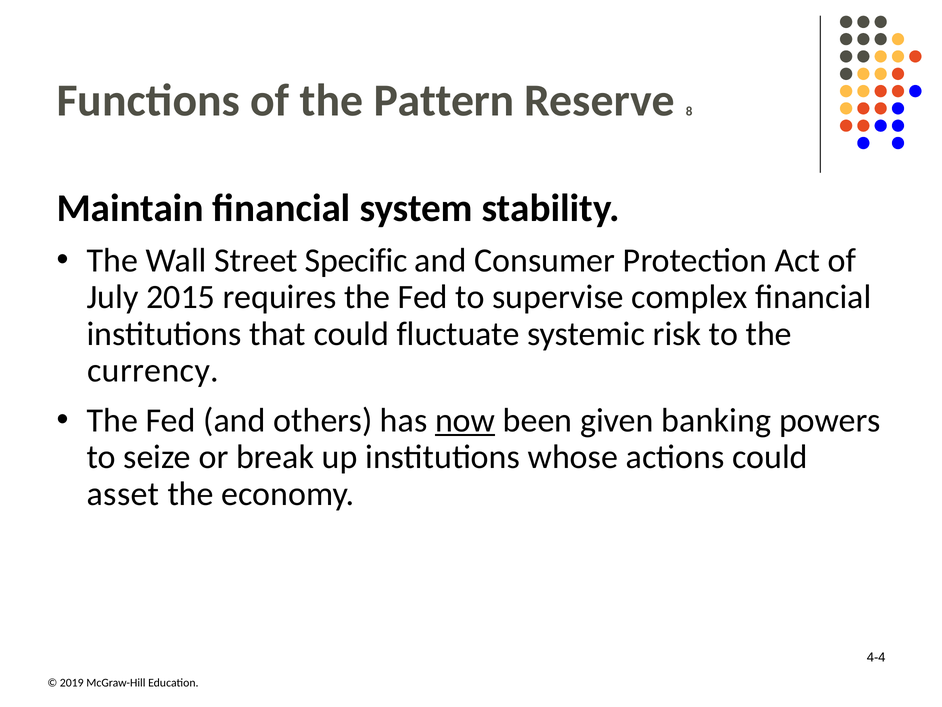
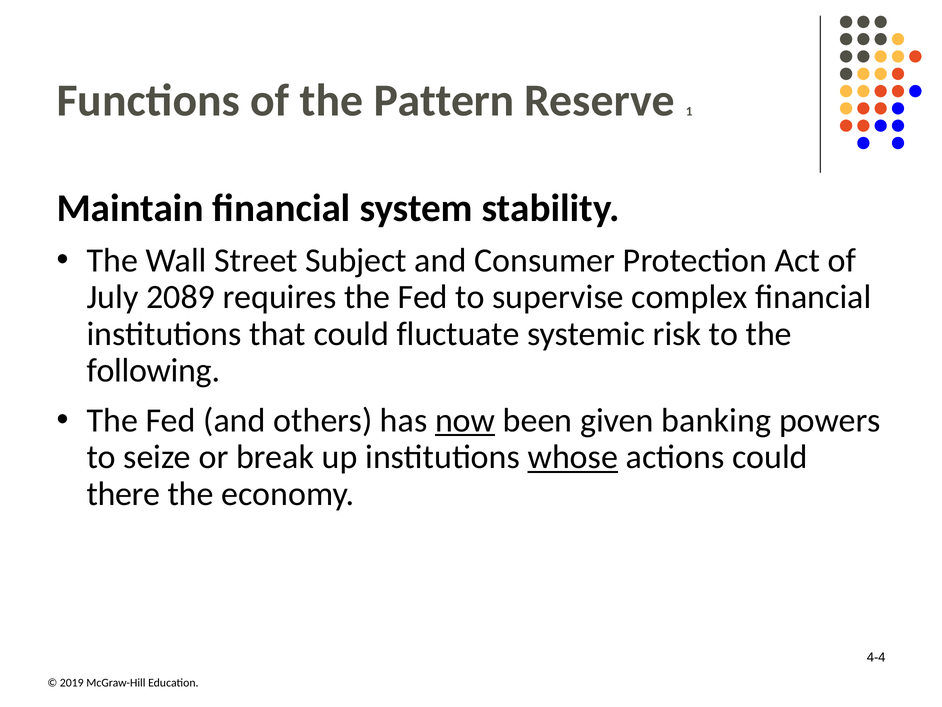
8: 8 -> 1 (689, 111)
Specific: Specific -> Subject (356, 260)
2015: 2015 -> 2089 (181, 297)
currency: currency -> following (153, 370)
whose underline: none -> present (573, 457)
asset: asset -> there (123, 494)
